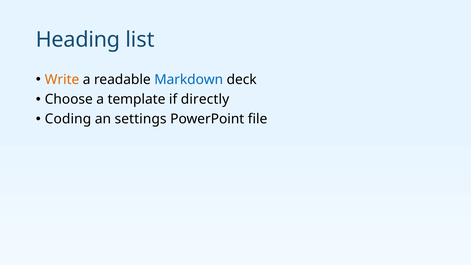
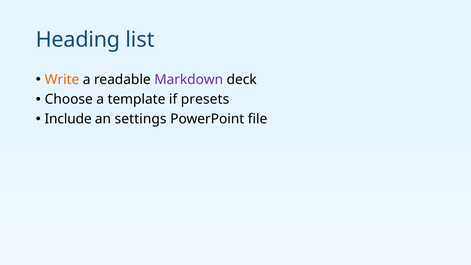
Markdown colour: blue -> purple (189, 80)
directly: directly -> presets (205, 99)
Coding: Coding -> Include (68, 119)
